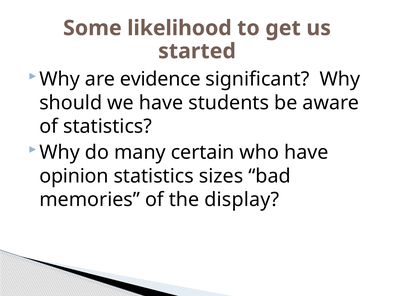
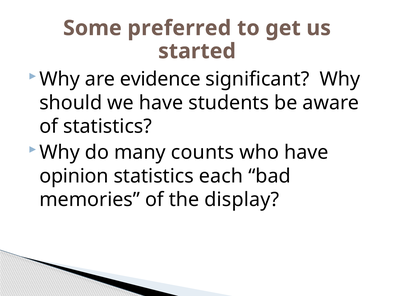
likelihood: likelihood -> preferred (179, 28)
certain: certain -> counts (203, 152)
sizes: sizes -> each (221, 176)
